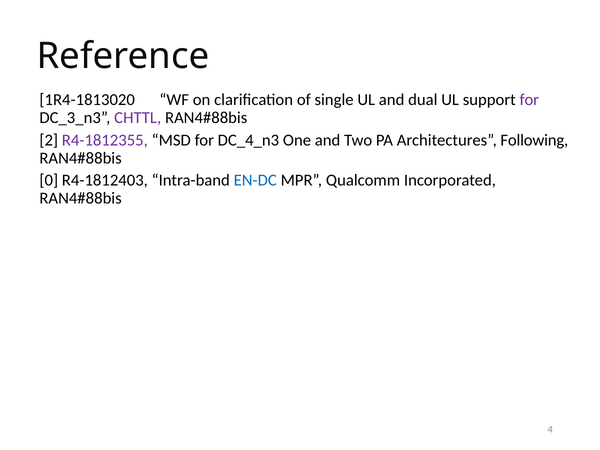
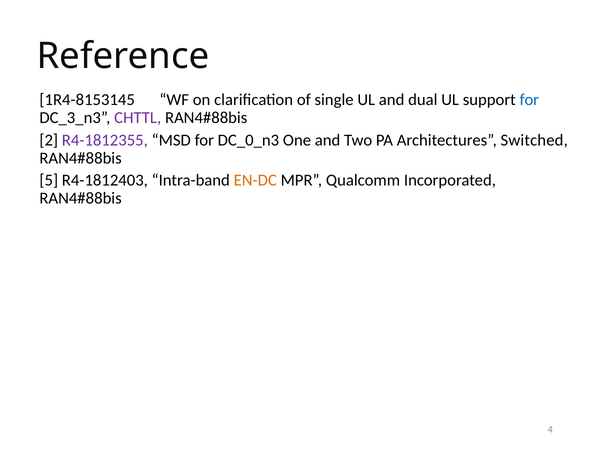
1R4-1813020: 1R4-1813020 -> 1R4-8153145 (87, 100)
for colour: purple -> blue (529, 100)
DC_4_n3: DC_4_n3 -> DC_0_n3 (248, 140)
Following: Following -> Switched (534, 140)
0: 0 -> 5 (49, 180)
EN-DC colour: blue -> orange (255, 180)
